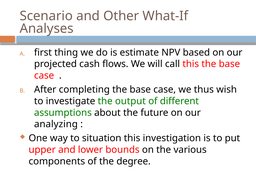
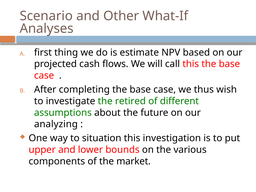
output: output -> retired (130, 101)
degree: degree -> market (134, 161)
